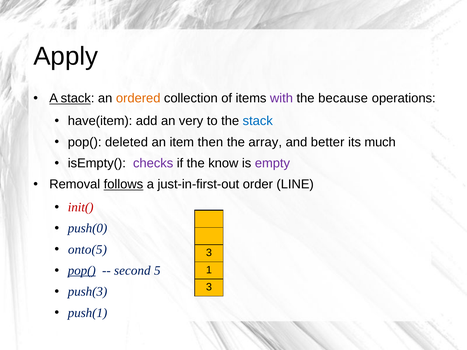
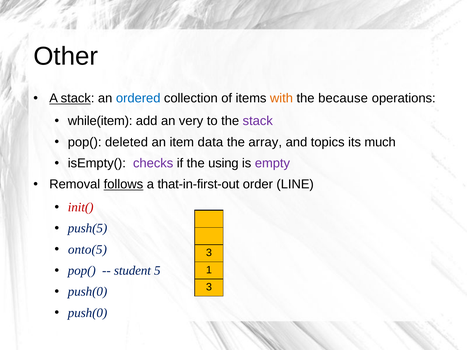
Apply: Apply -> Other (66, 56)
ordered colour: orange -> blue (138, 98)
with colour: purple -> orange (281, 98)
have(item: have(item -> while(item (100, 121)
stack colour: blue -> purple (258, 121)
then: then -> data (210, 142)
better: better -> topics (328, 142)
know: know -> using (223, 163)
just-in-first-out: just-in-first-out -> that-in-first-out (198, 184)
push(0: push(0 -> push(5 (88, 228)
pop( underline: present -> none (82, 271)
second: second -> student (132, 271)
push(3: push(3 -> push(0 (88, 292)
push(1: push(1 -> push(0 (88, 313)
